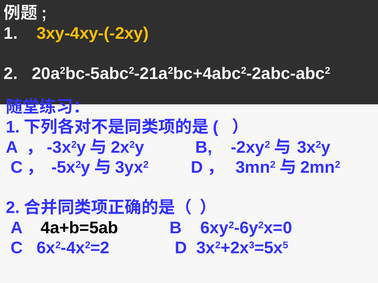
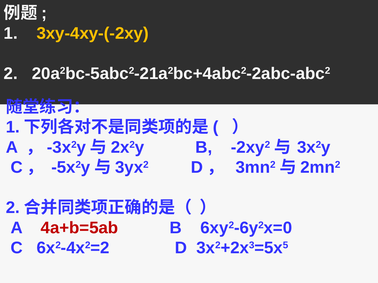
4a+b=5ab colour: black -> red (79, 228)
